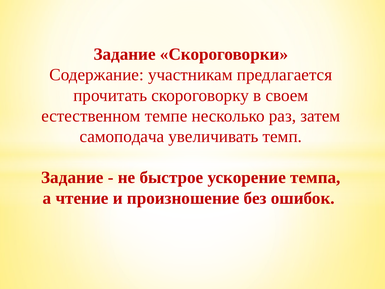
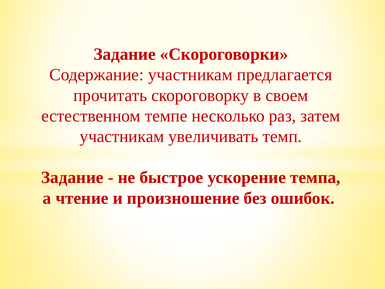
самоподача: самоподача -> участникам (122, 136)
